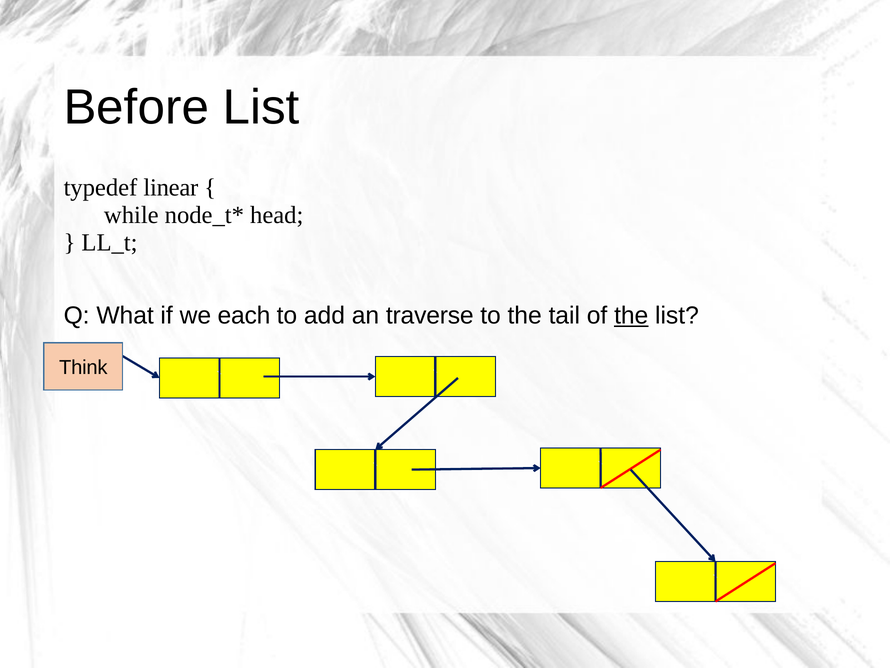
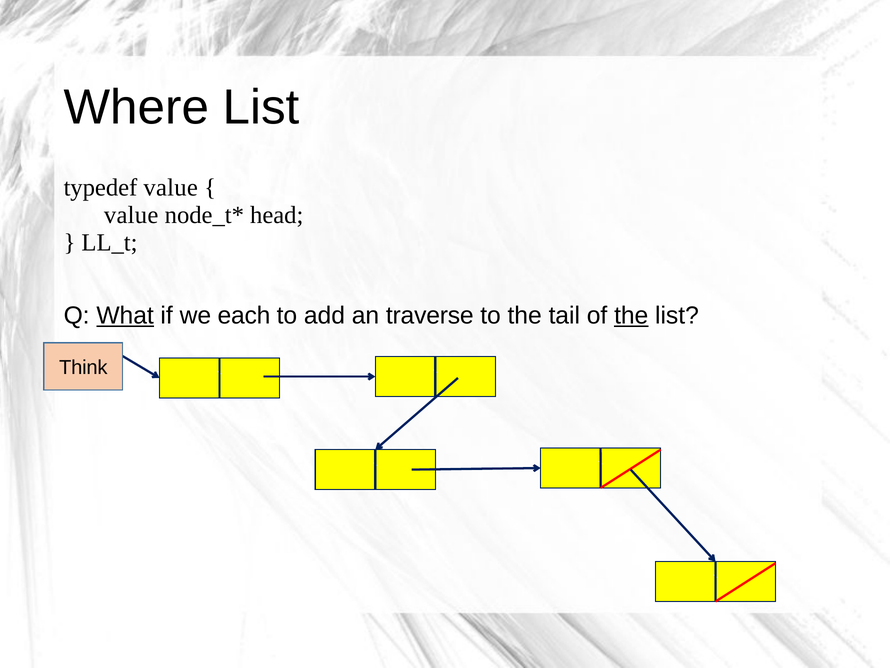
Before: Before -> Where (136, 108)
typedef linear: linear -> value (171, 187)
while: while -> value (131, 215)
What underline: none -> present (125, 315)
